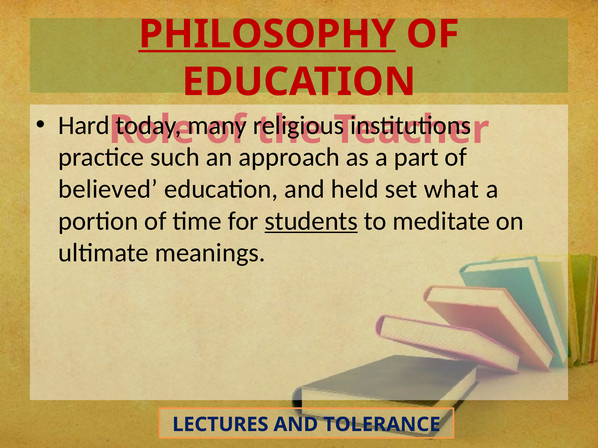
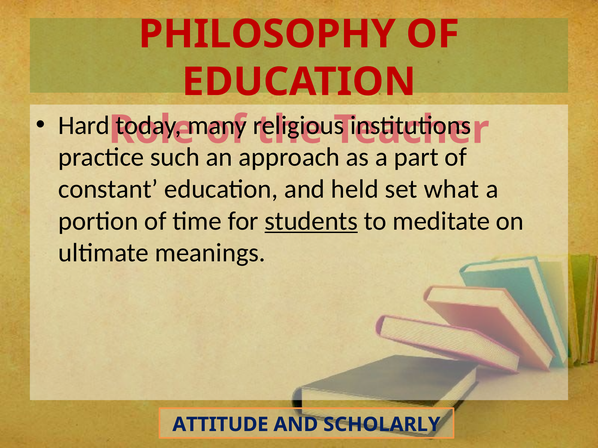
PHILOSOPHY underline: present -> none (267, 34)
believed: believed -> constant (108, 189)
LECTURES: LECTURES -> ATTITUDE (220, 425)
TOLERANCE: TOLERANCE -> SCHOLARLY (382, 425)
